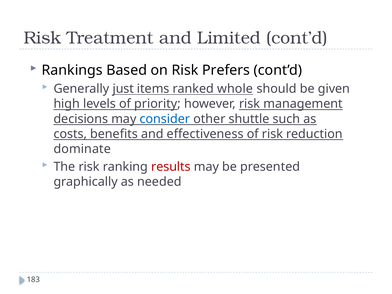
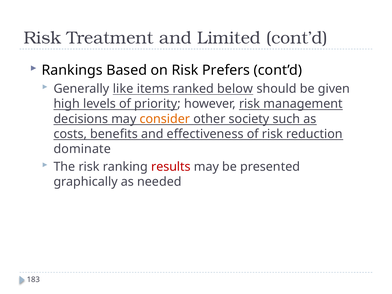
just: just -> like (123, 89)
whole: whole -> below (235, 89)
consider colour: blue -> orange (165, 119)
shuttle: shuttle -> society (249, 119)
